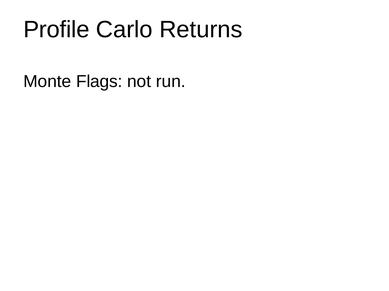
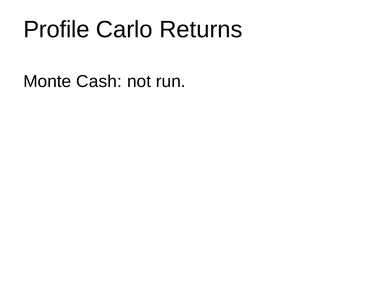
Flags: Flags -> Cash (99, 82)
